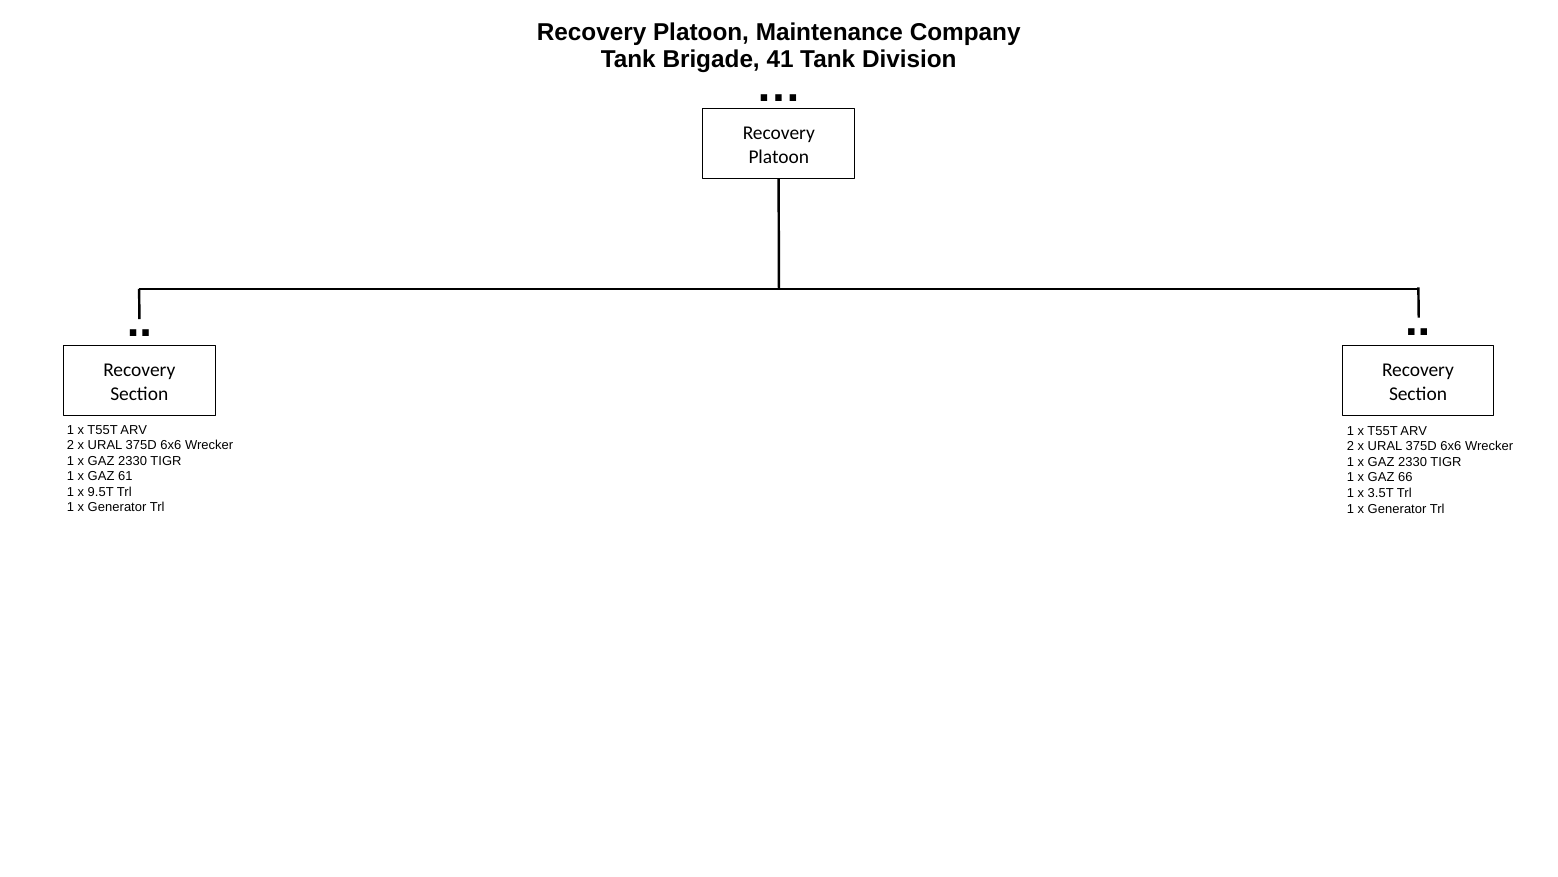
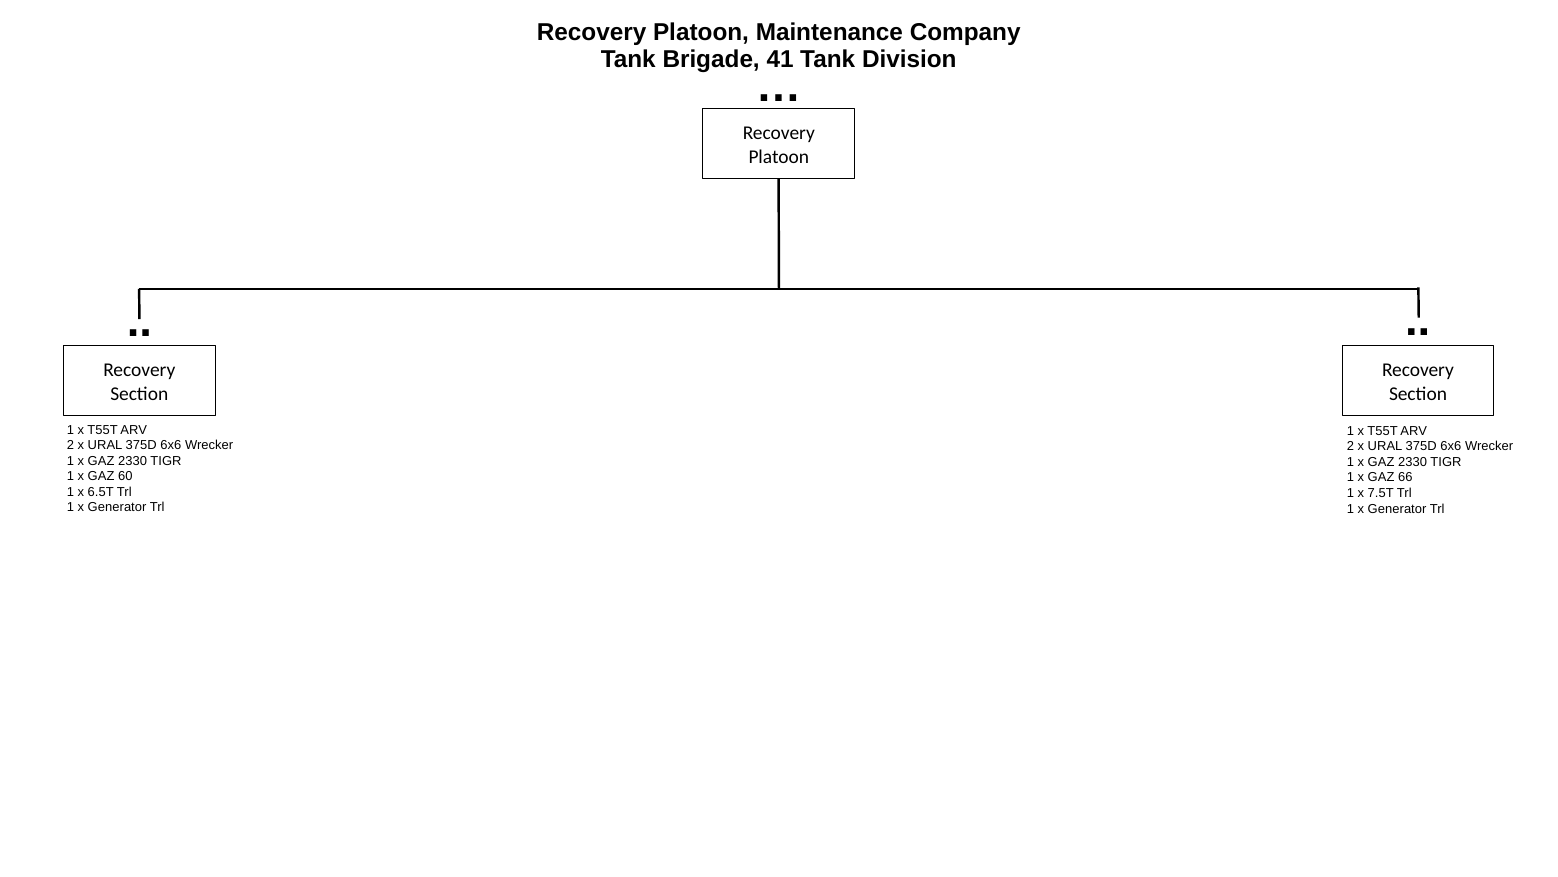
61: 61 -> 60 (125, 476)
9.5T: 9.5T -> 6.5T (101, 492)
3.5T: 3.5T -> 7.5T (1381, 493)
